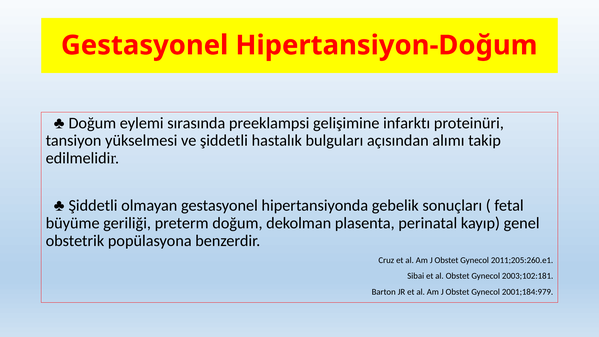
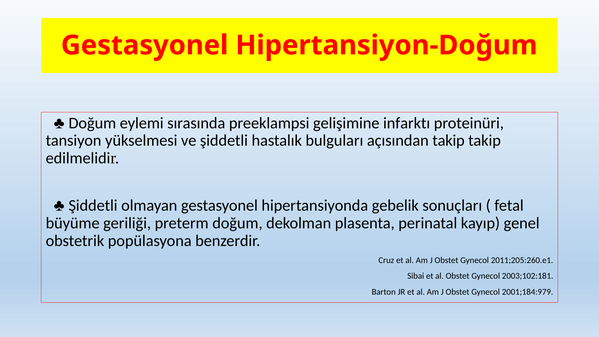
açısından alımı: alımı -> takip (449, 141)
